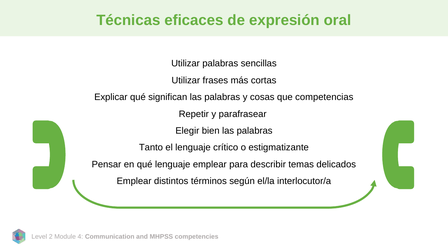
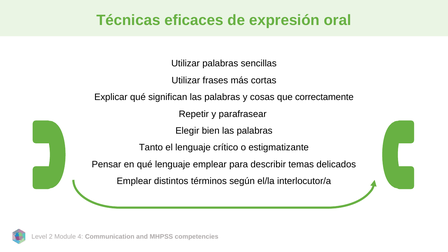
competencias: competencias -> correctamente (324, 97)
